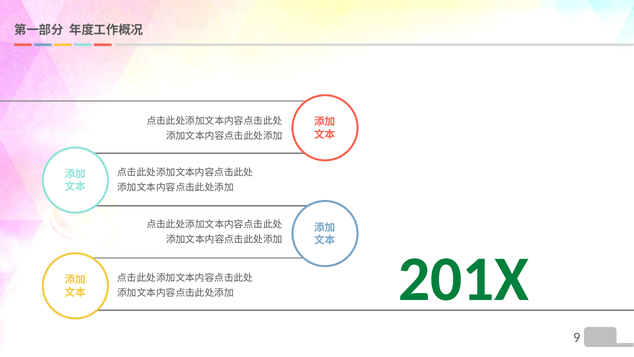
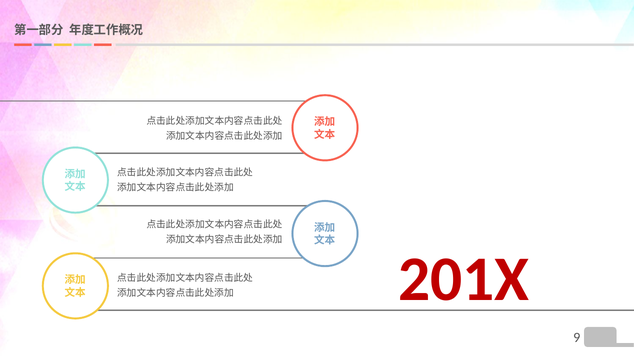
201X colour: green -> red (464, 279)
